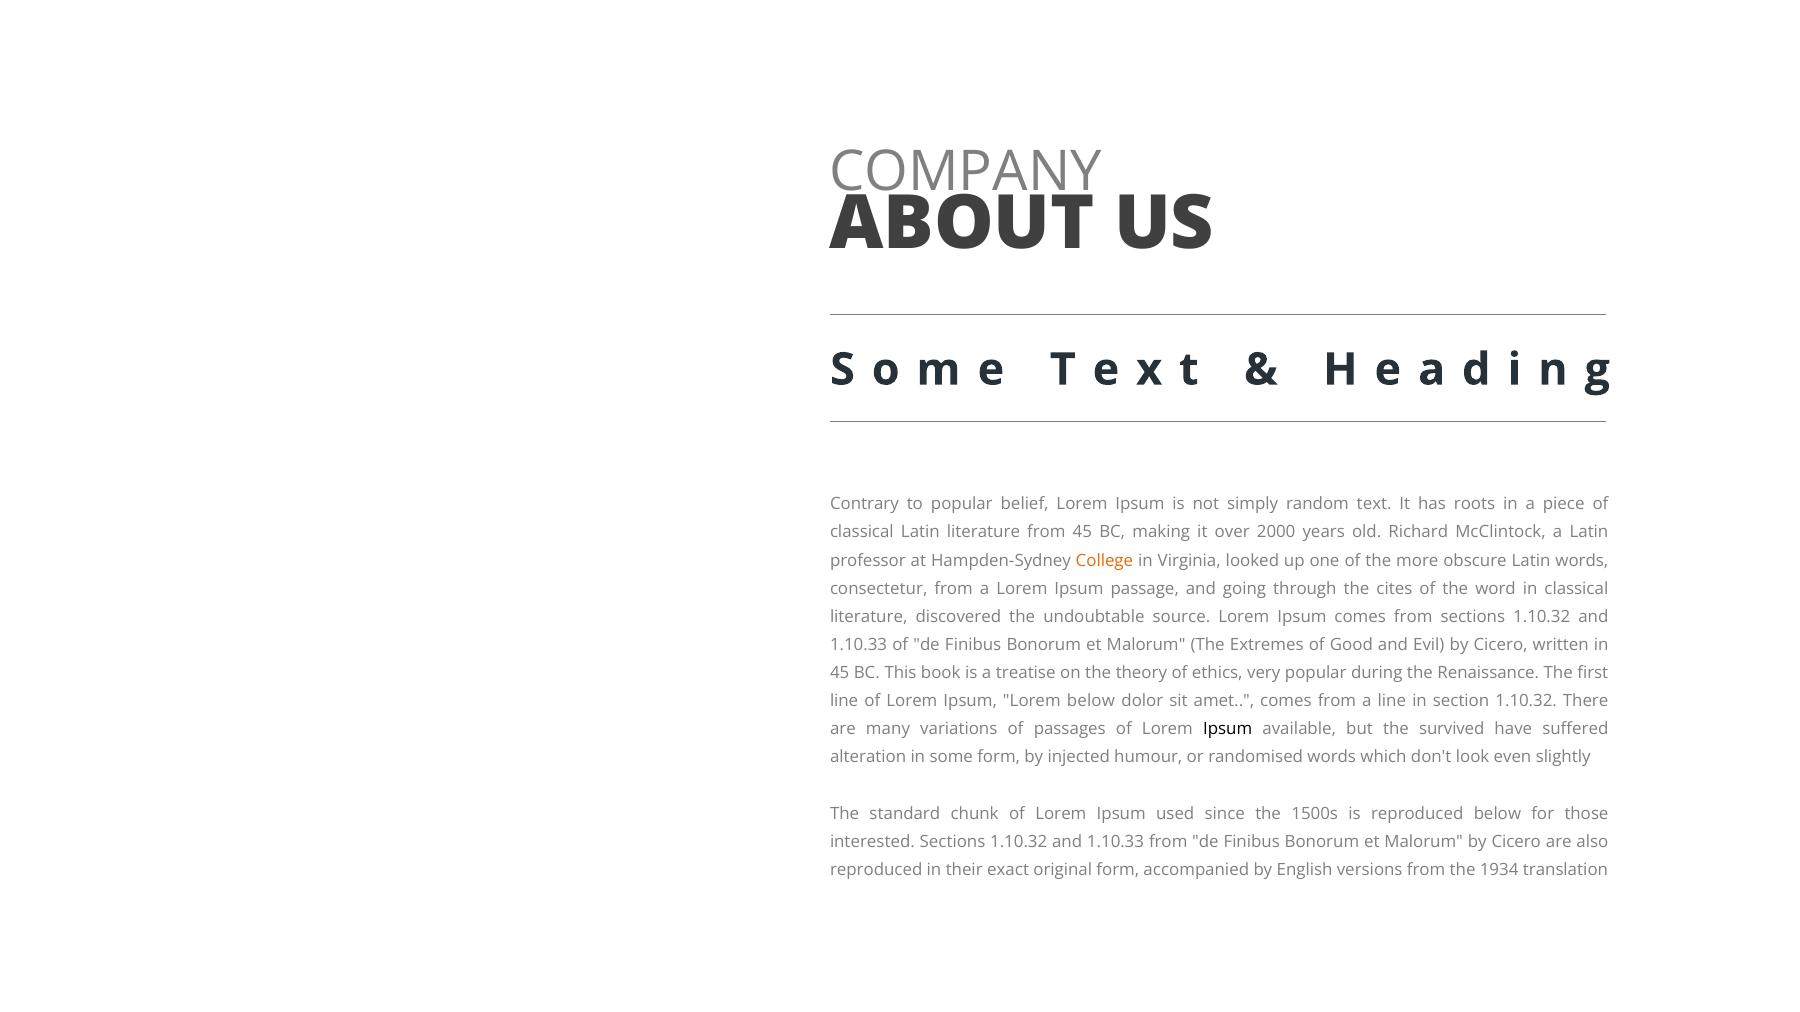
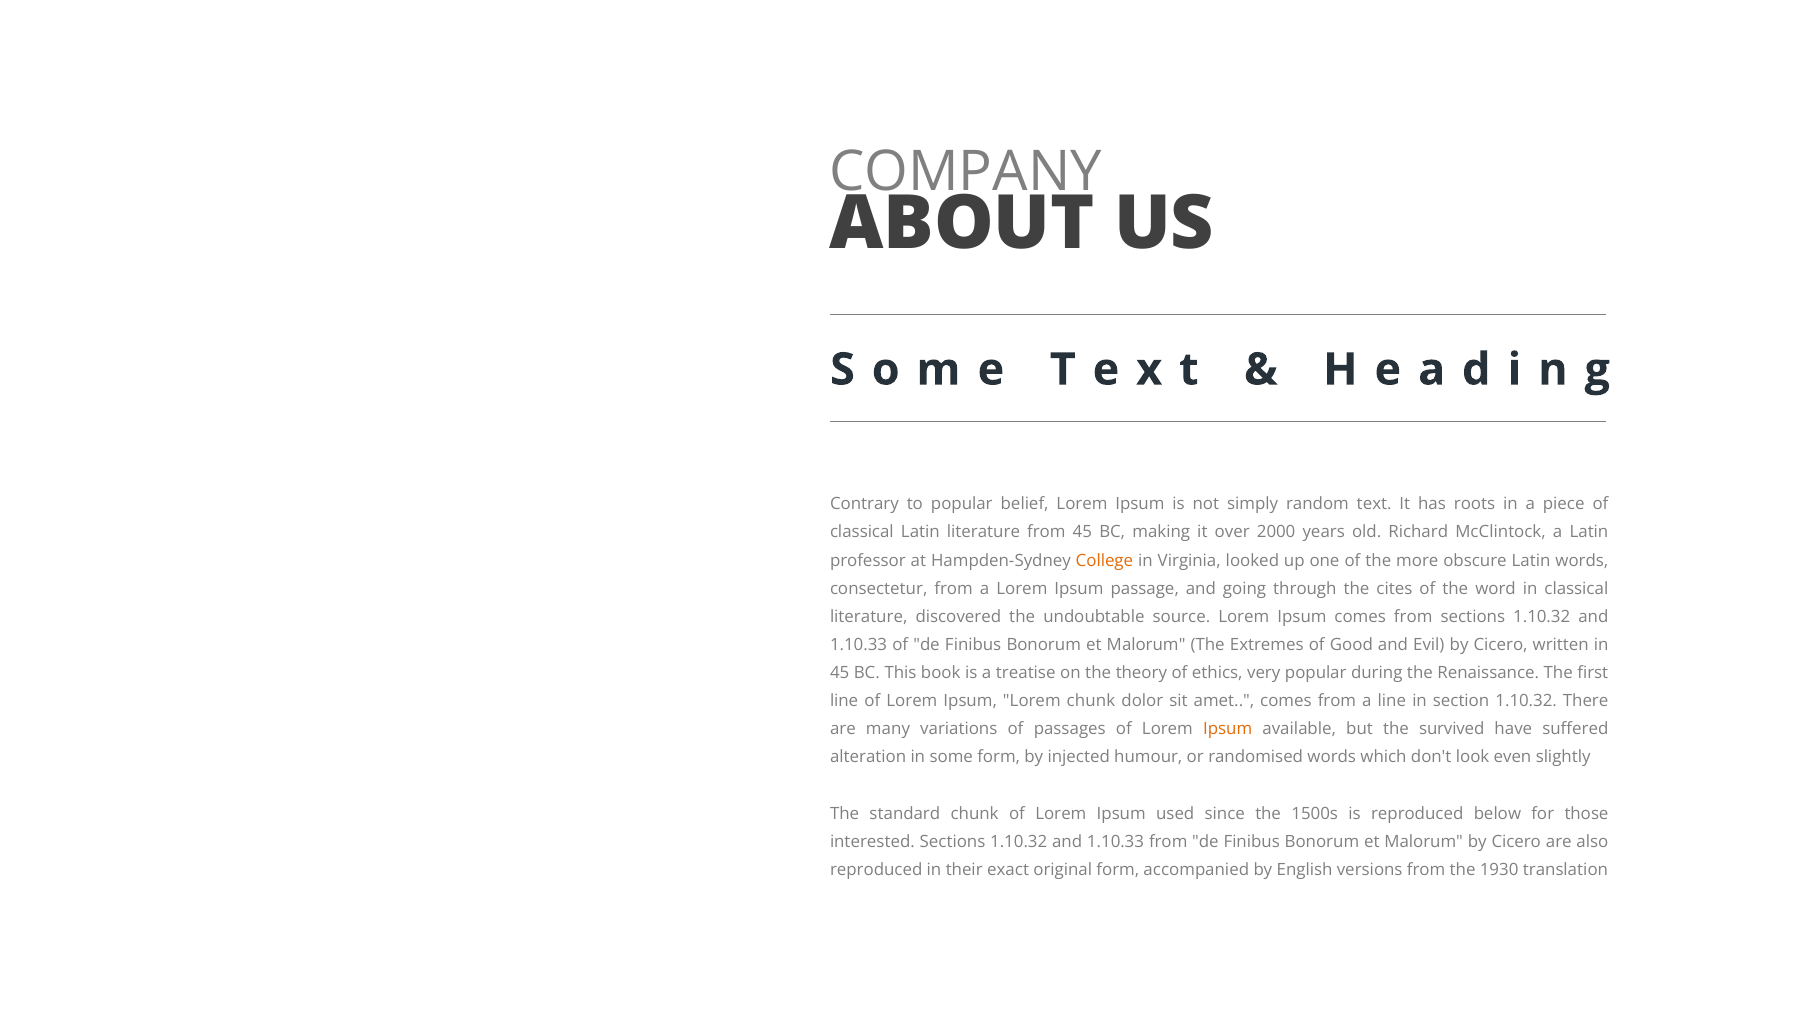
Lorem below: below -> chunk (1091, 701)
Ipsum colour: black -> orange (1228, 729)
1934: 1934 -> 1930 (1499, 870)
